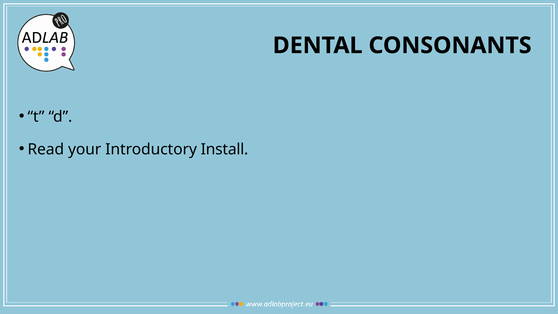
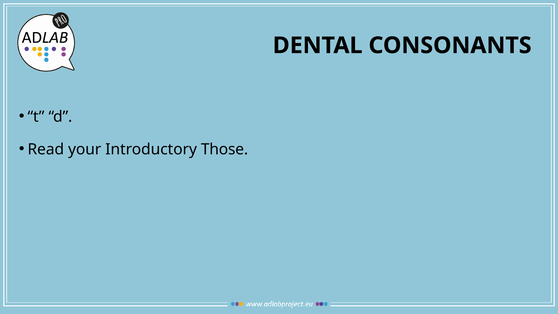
Install: Install -> Those (225, 149)
